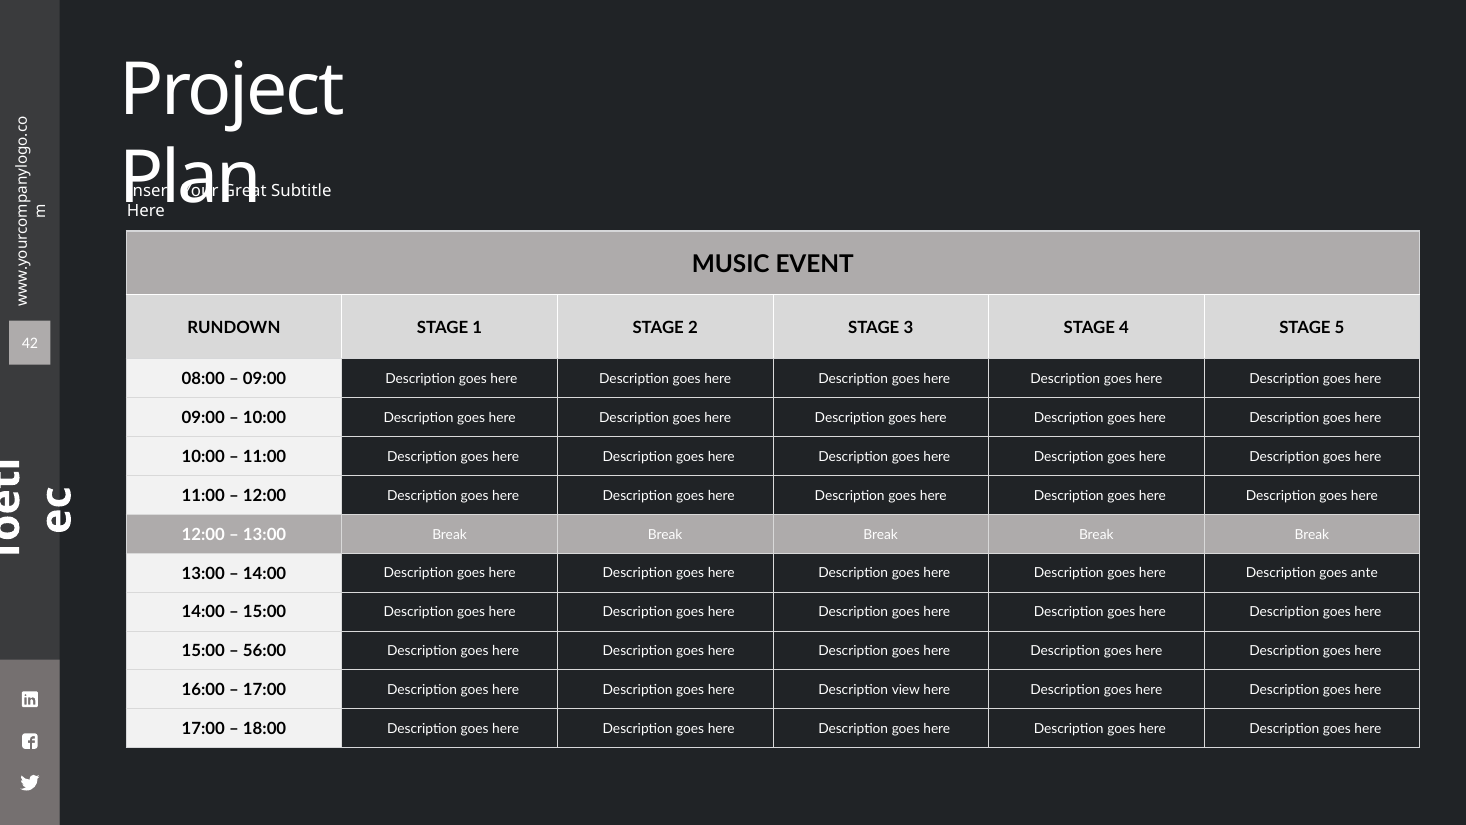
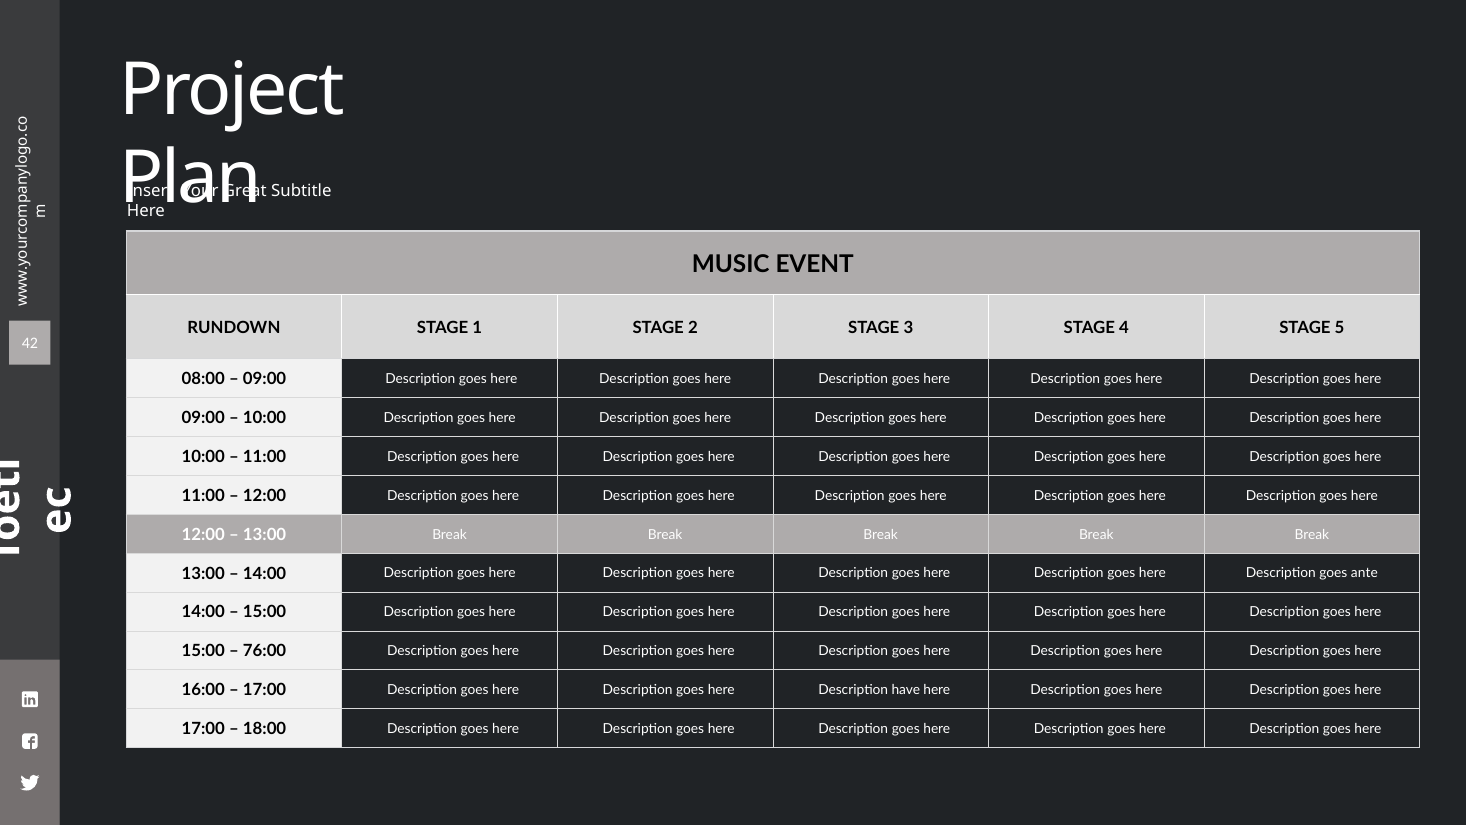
56:00: 56:00 -> 76:00 (265, 651)
view: view -> have (906, 690)
